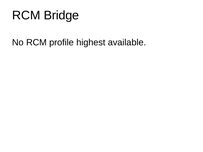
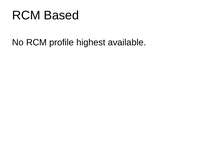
Bridge: Bridge -> Based (61, 15)
